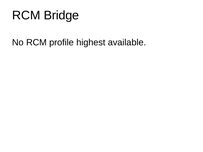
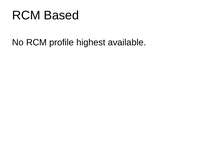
Bridge: Bridge -> Based (61, 15)
